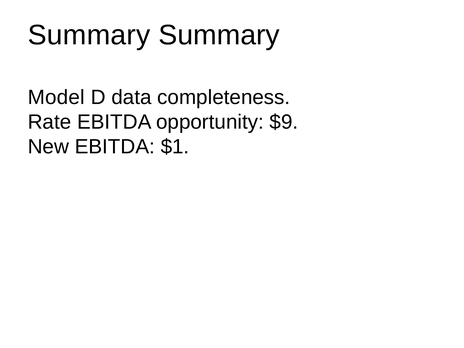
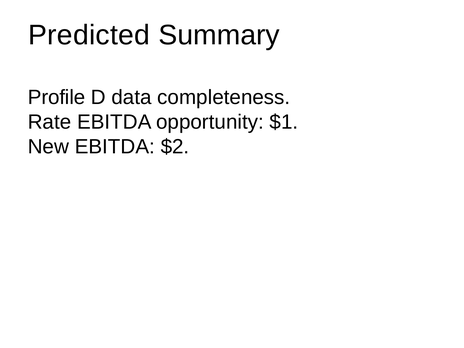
Summary: Summary -> Predicted (89, 35)
Model: Model -> Profile (56, 97)
$9: $9 -> $1 (284, 122)
$1: $1 -> $2 (175, 147)
